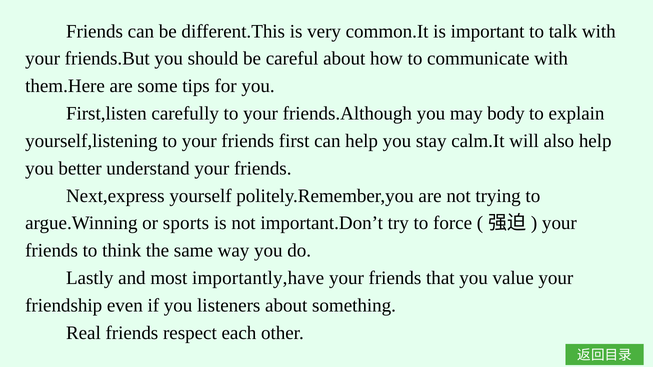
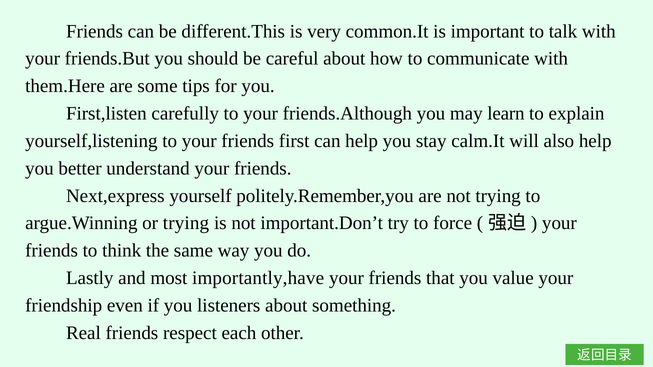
body: body -> learn (506, 114)
or sports: sports -> trying (186, 223)
